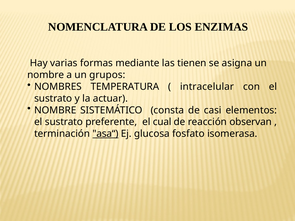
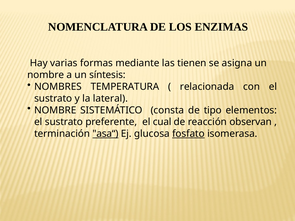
grupos: grupos -> síntesis (107, 75)
intracelular: intracelular -> relacionada (207, 87)
actuar: actuar -> lateral (110, 98)
casi: casi -> tipo (213, 110)
fosfato underline: none -> present (188, 134)
